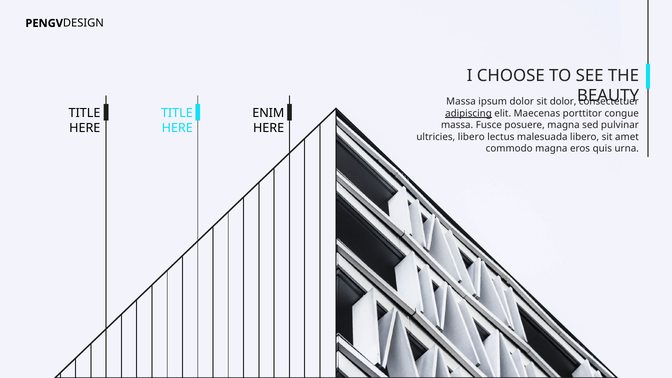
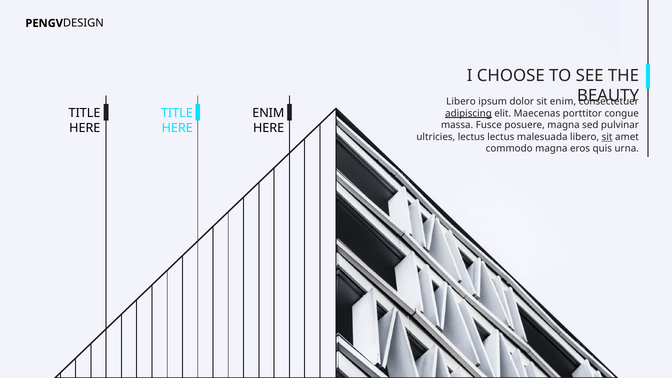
Massa: Massa -> Libero (461, 102)
sit dolor: dolor -> enim (563, 102)
ultricies libero: libero -> lectus (471, 137)
sit underline: none -> present (607, 137)
